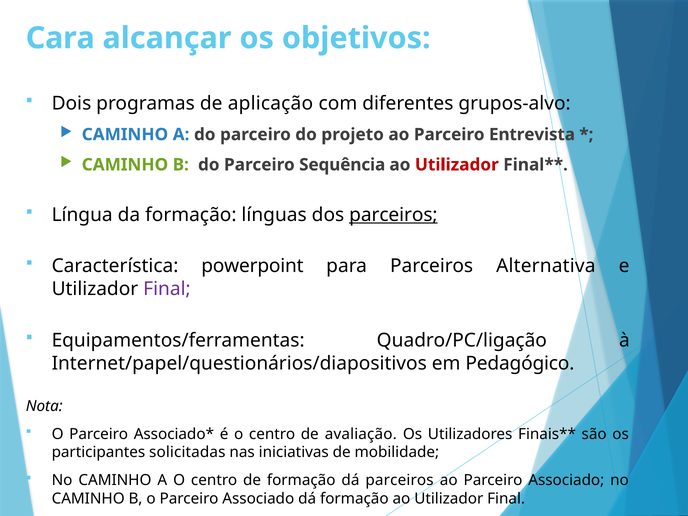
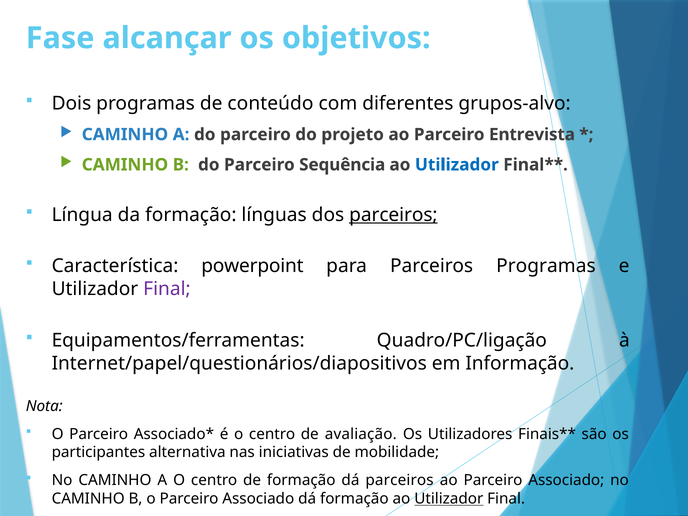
Cara: Cara -> Fase (60, 38)
aplicação: aplicação -> conteúdo (270, 103)
Utilizador colour: red -> blue (457, 165)
Parceiros Alternativa: Alternativa -> Programas (546, 266)
Pedagógico: Pedagógico -> Informação (520, 363)
solicitadas: solicitadas -> alternativa (187, 452)
Utilizador underline: none -> present (449, 499)
